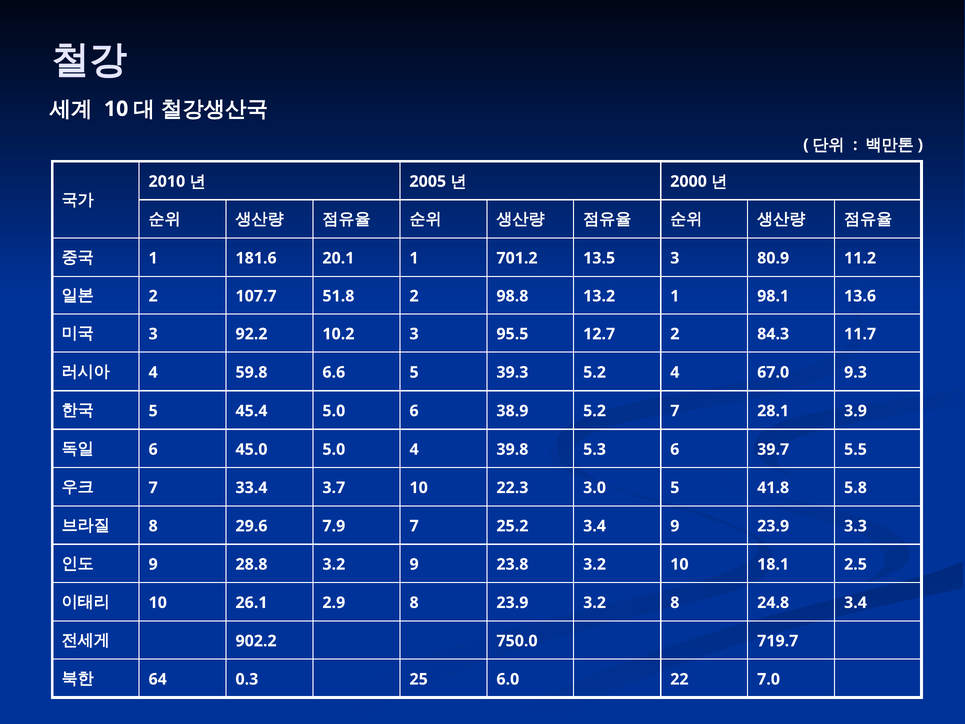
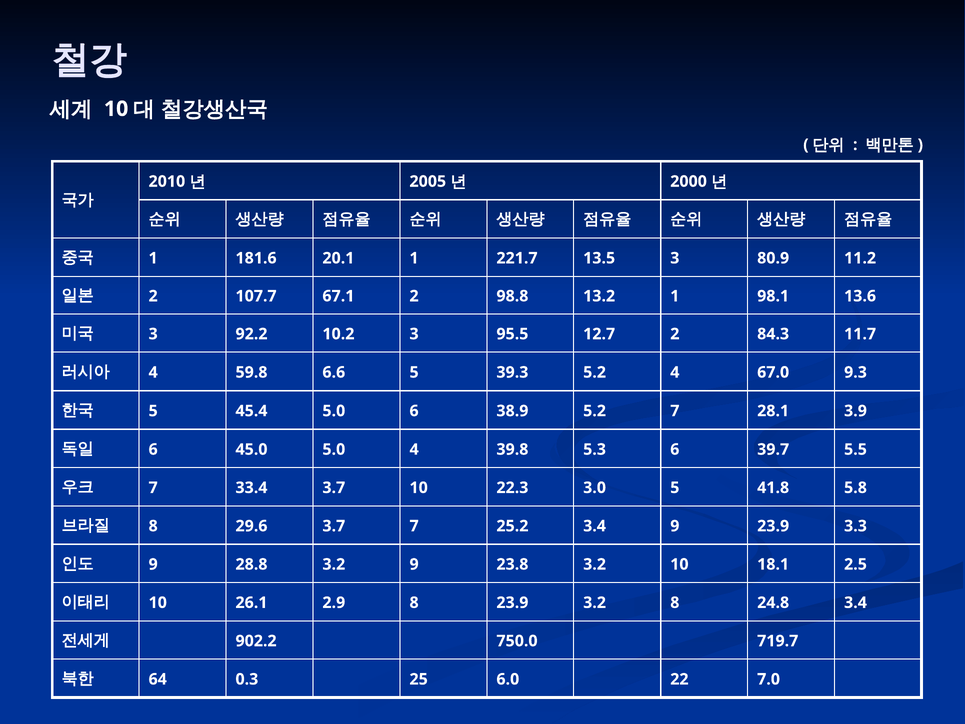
701.2: 701.2 -> 221.7 (517, 258)
51.8: 51.8 -> 67.1 (338, 296)
29.6 7.9: 7.9 -> 3.7 (334, 526)
